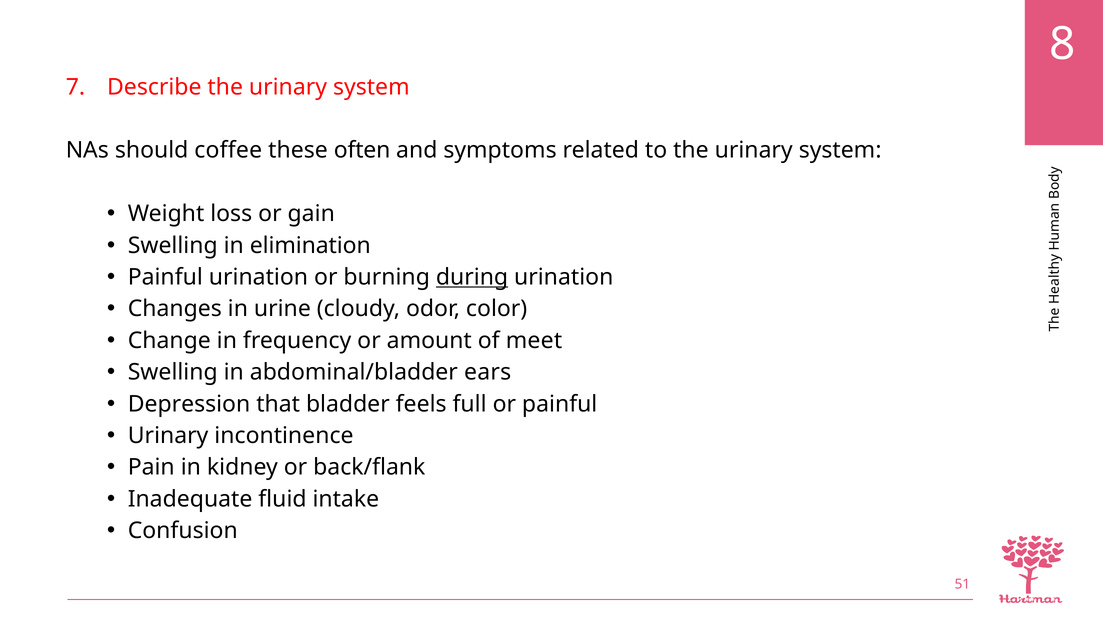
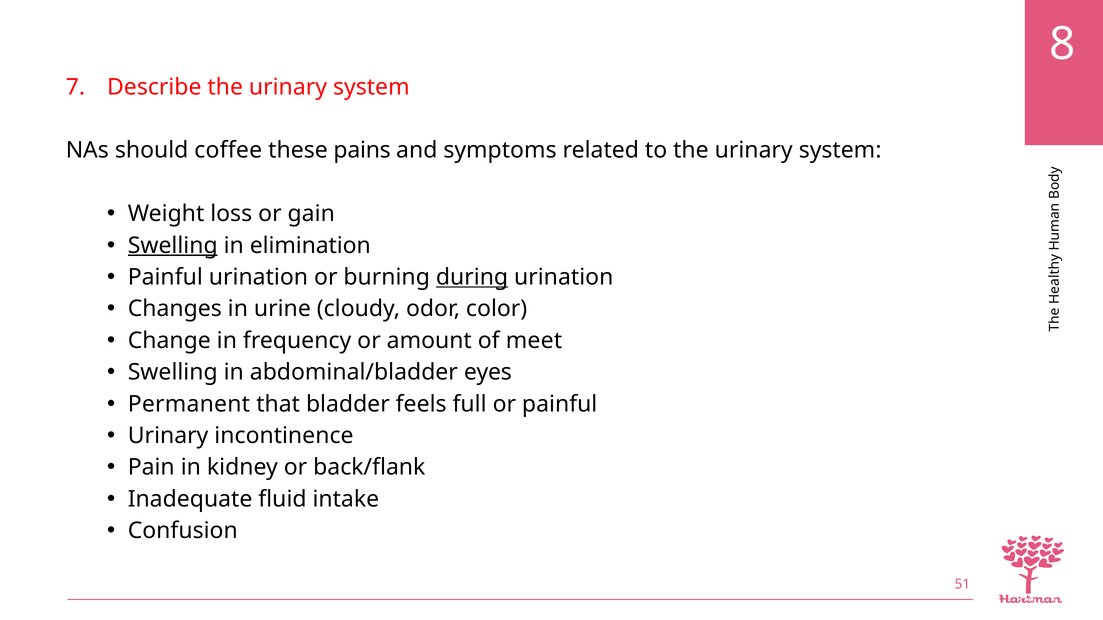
often: often -> pains (362, 150)
Swelling underline: none -> present (173, 246)
ears: ears -> eyes (488, 372)
Depression: Depression -> Permanent (189, 404)
